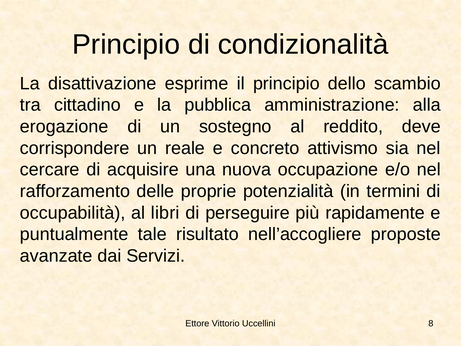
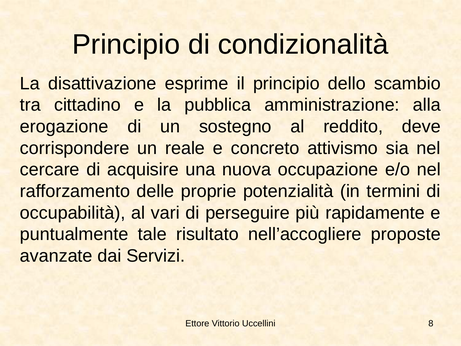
libri: libri -> vari (165, 213)
